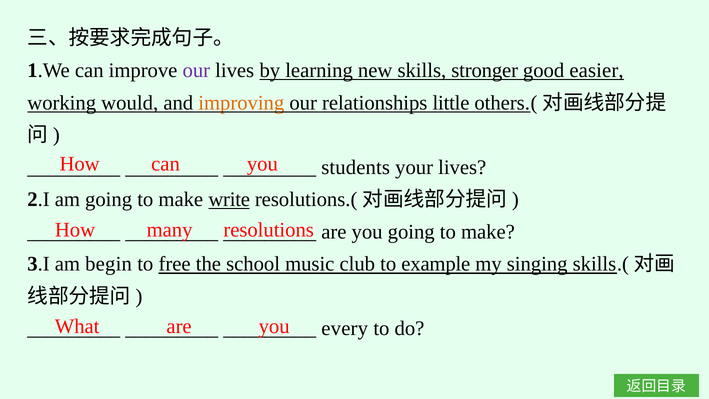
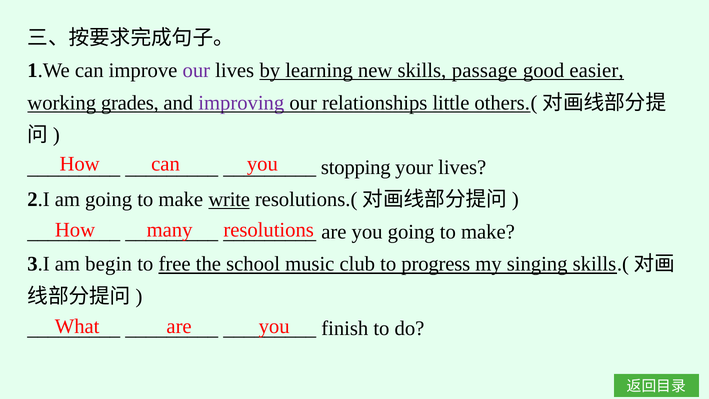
stronger: stronger -> passage (485, 70)
would: would -> grades (130, 103)
improving colour: orange -> purple (241, 103)
students: students -> stopping (356, 167)
example: example -> progress (436, 264)
every: every -> finish (345, 328)
